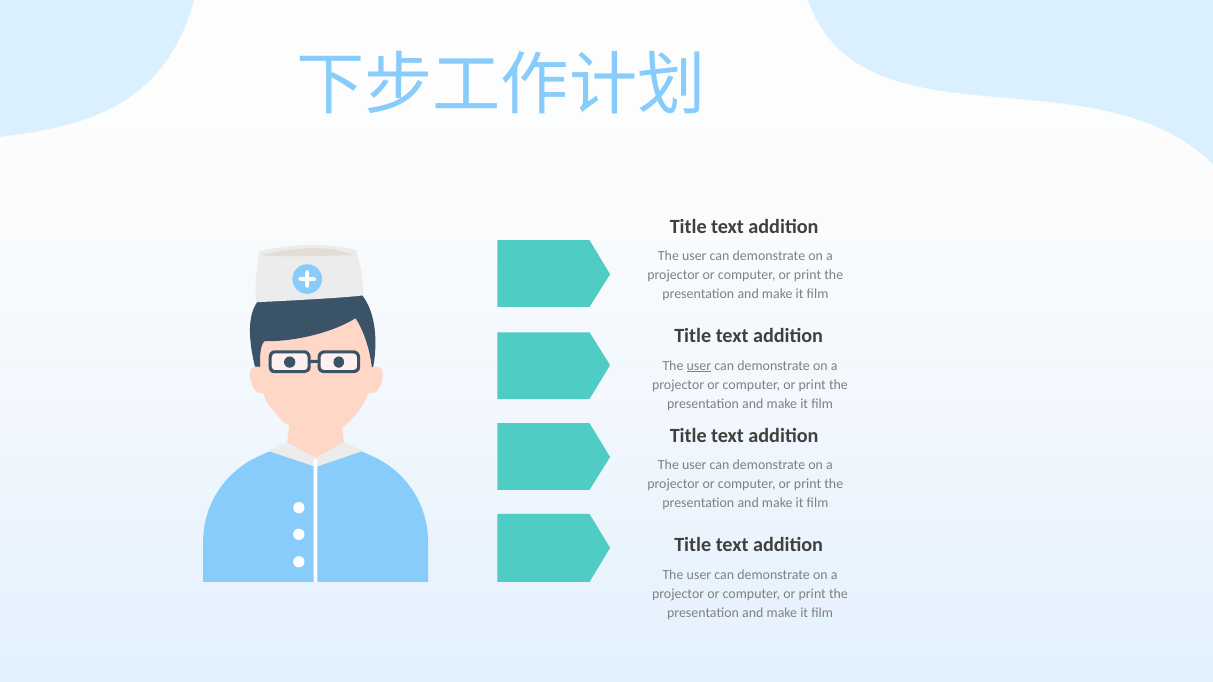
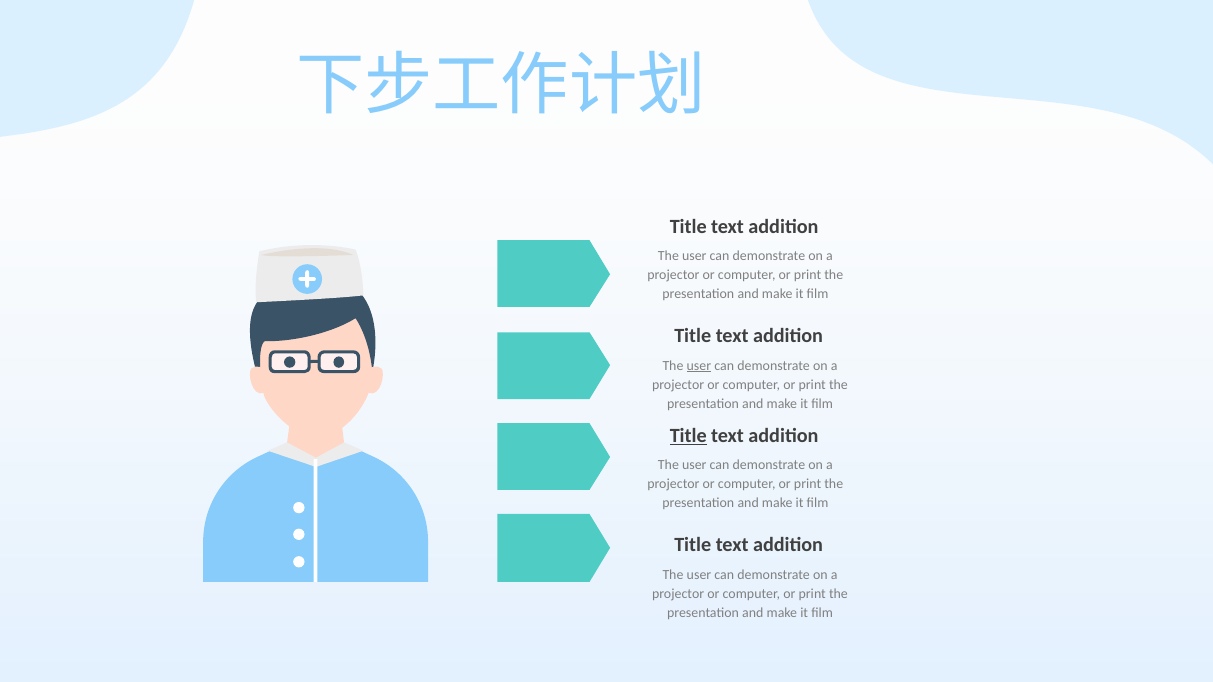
Title underline: none -> present (688, 436)
